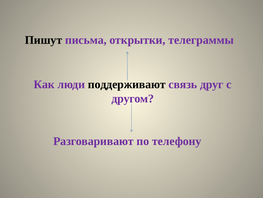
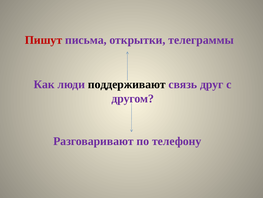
Пишут colour: black -> red (44, 40)
